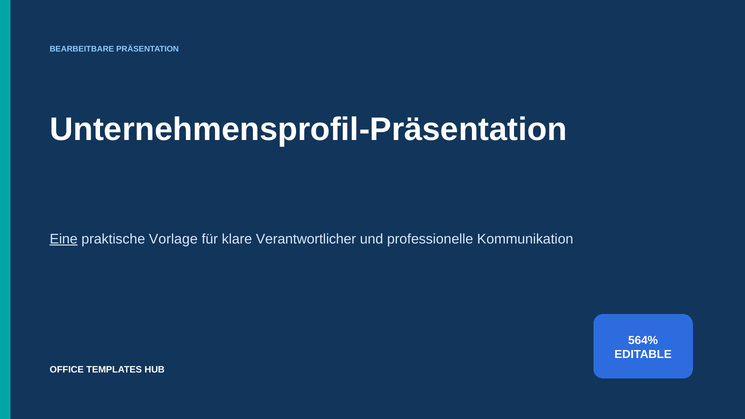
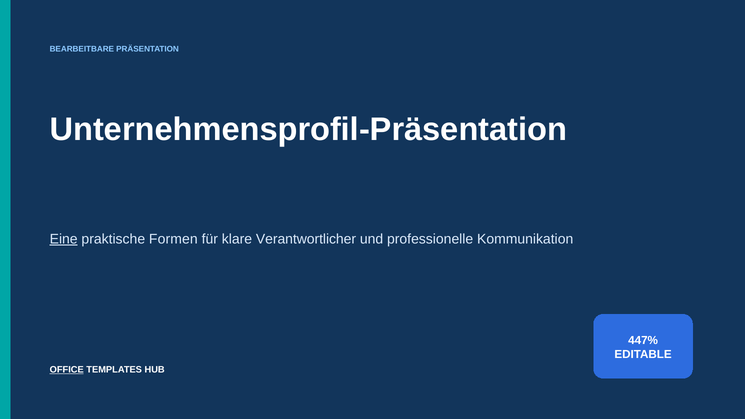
Vorlage: Vorlage -> Formen (173, 239)
564%: 564% -> 447% (643, 341)
OFFICE underline: none -> present (67, 370)
